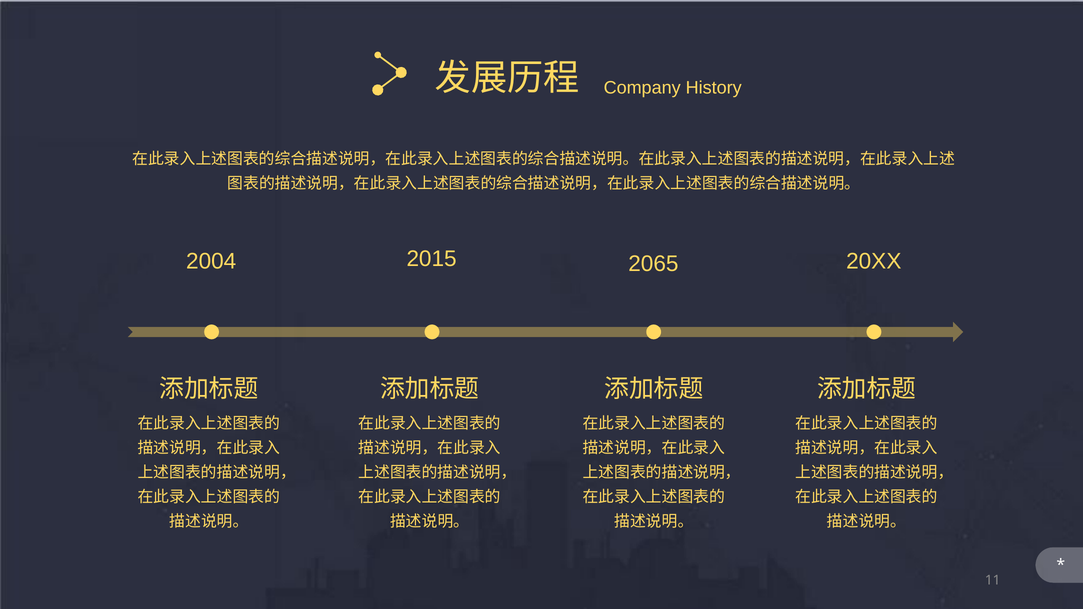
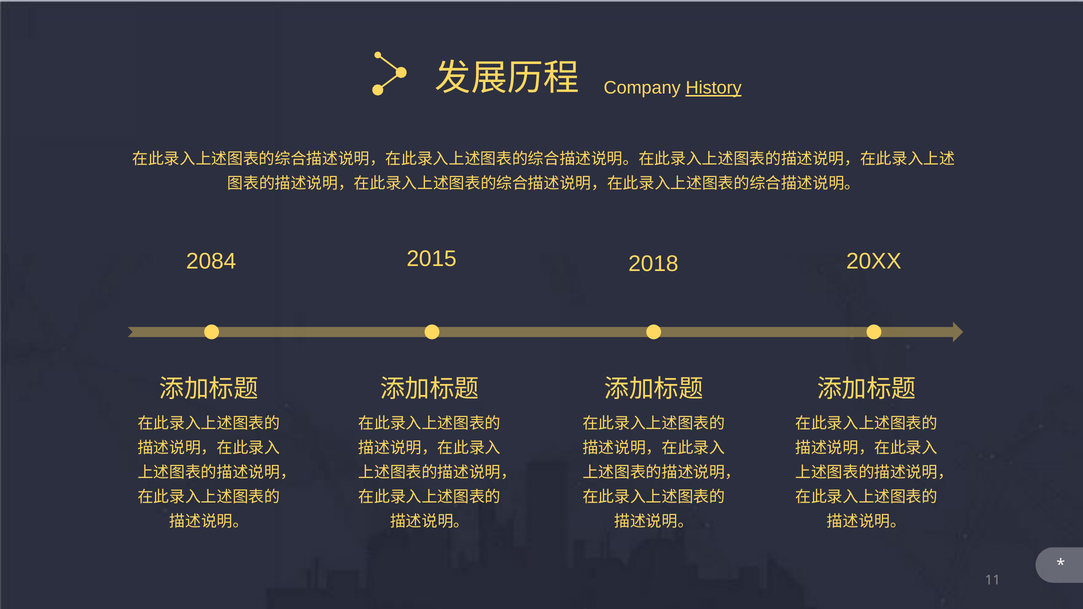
History underline: none -> present (714, 88)
2004: 2004 -> 2084 (211, 262)
2065: 2065 -> 2018 (653, 264)
